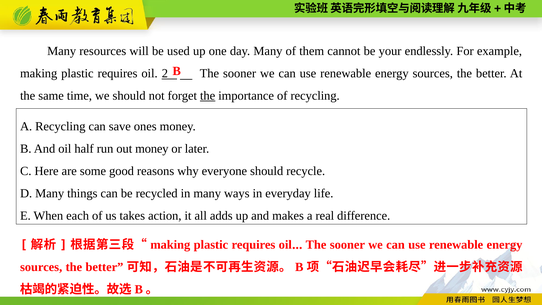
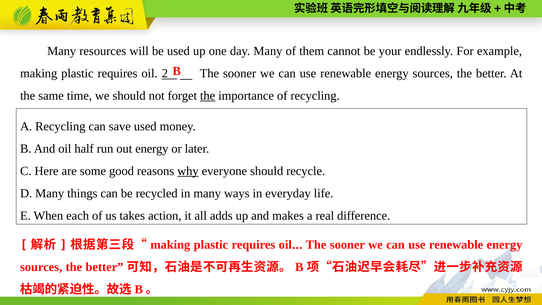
save ones: ones -> used (145, 126)
out money: money -> energy (152, 149)
why underline: none -> present (188, 171)
